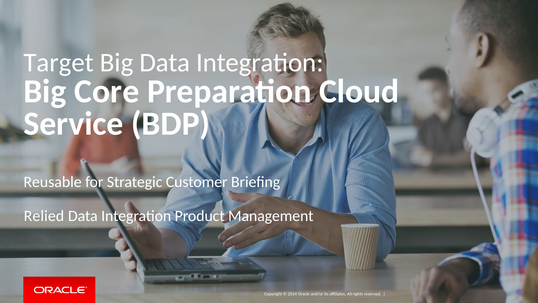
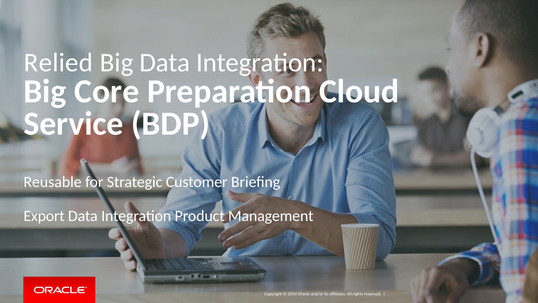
Target: Target -> Relied (59, 63)
Relied: Relied -> Export (44, 216)
